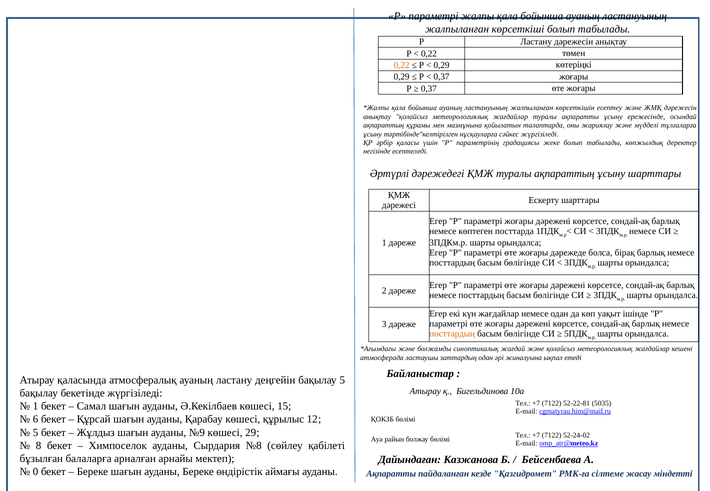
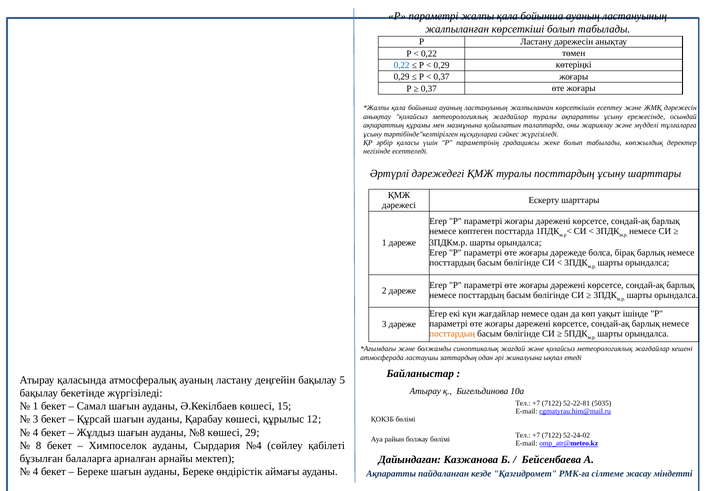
0,22 colour: orange -> blue (402, 65)
туралы ақпараттың: ақпараттың -> посттардың (564, 174)
6: 6 -> 3 (36, 420)
5: 5 -> 4 (36, 433)
№9: №9 -> №8 (197, 433)
№8: №8 -> №4 (254, 446)
0: 0 -> 4 (36, 472)
